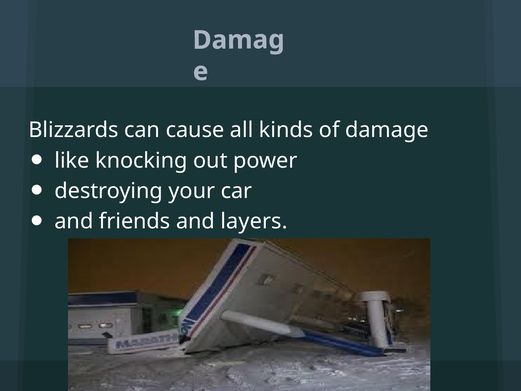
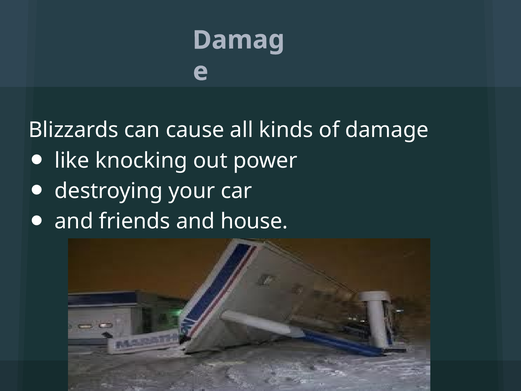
layers: layers -> house (254, 221)
